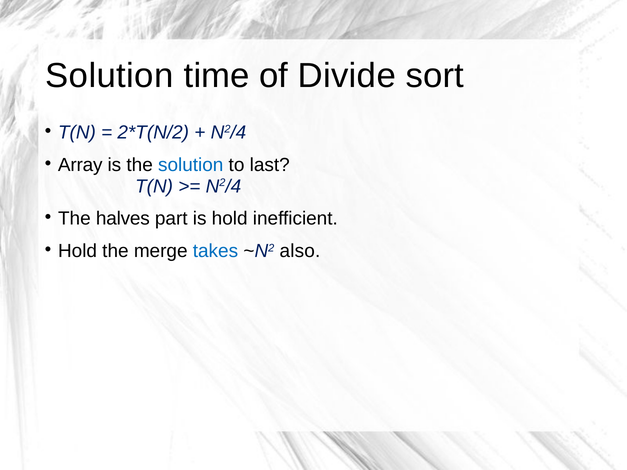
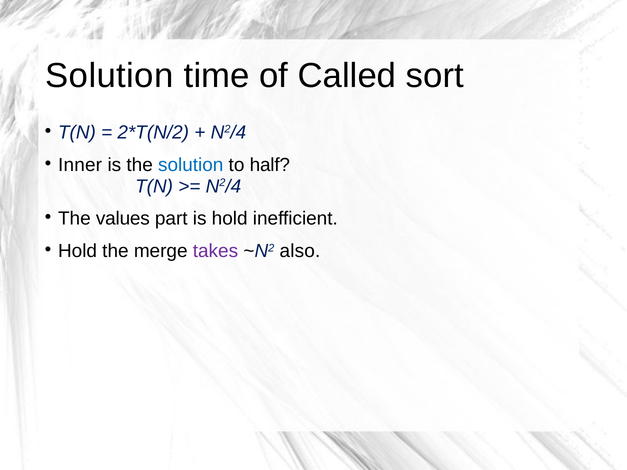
Divide: Divide -> Called (347, 76)
Array: Array -> Inner (80, 165)
last: last -> half (270, 165)
halves: halves -> values (123, 219)
takes colour: blue -> purple (215, 251)
